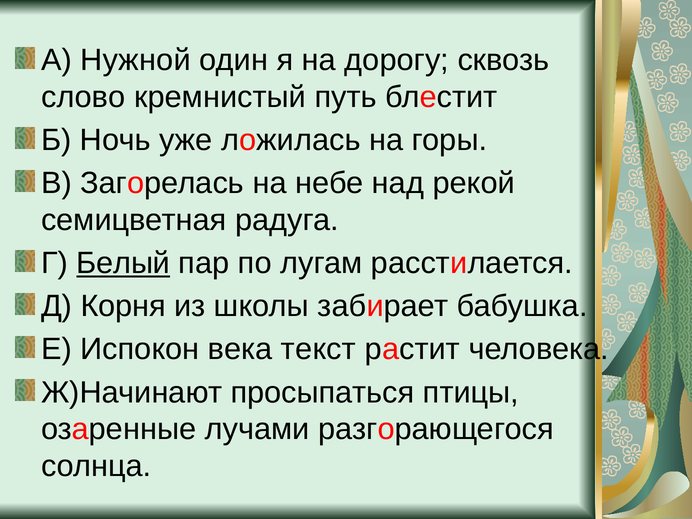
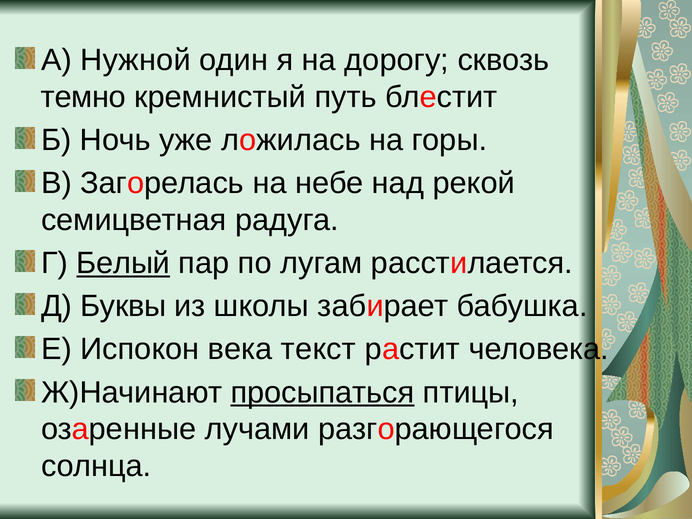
слово: слово -> темно (83, 97)
Корня: Корня -> Буквы (123, 306)
просыпаться underline: none -> present (322, 392)
